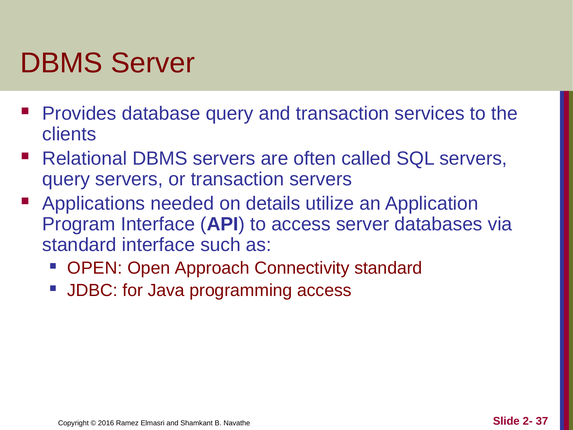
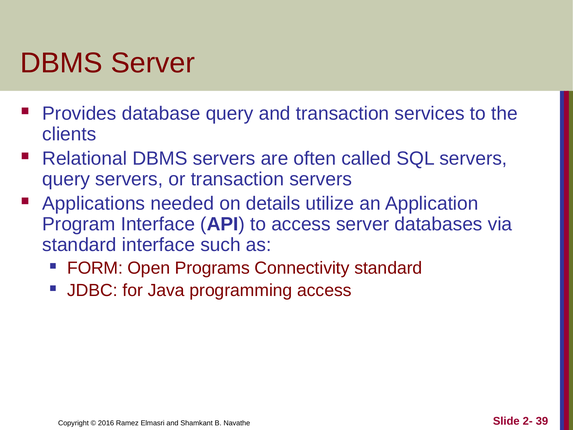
OPEN: OPEN -> FORM (95, 268)
Approach: Approach -> Programs (212, 268)
37: 37 -> 39 (542, 421)
